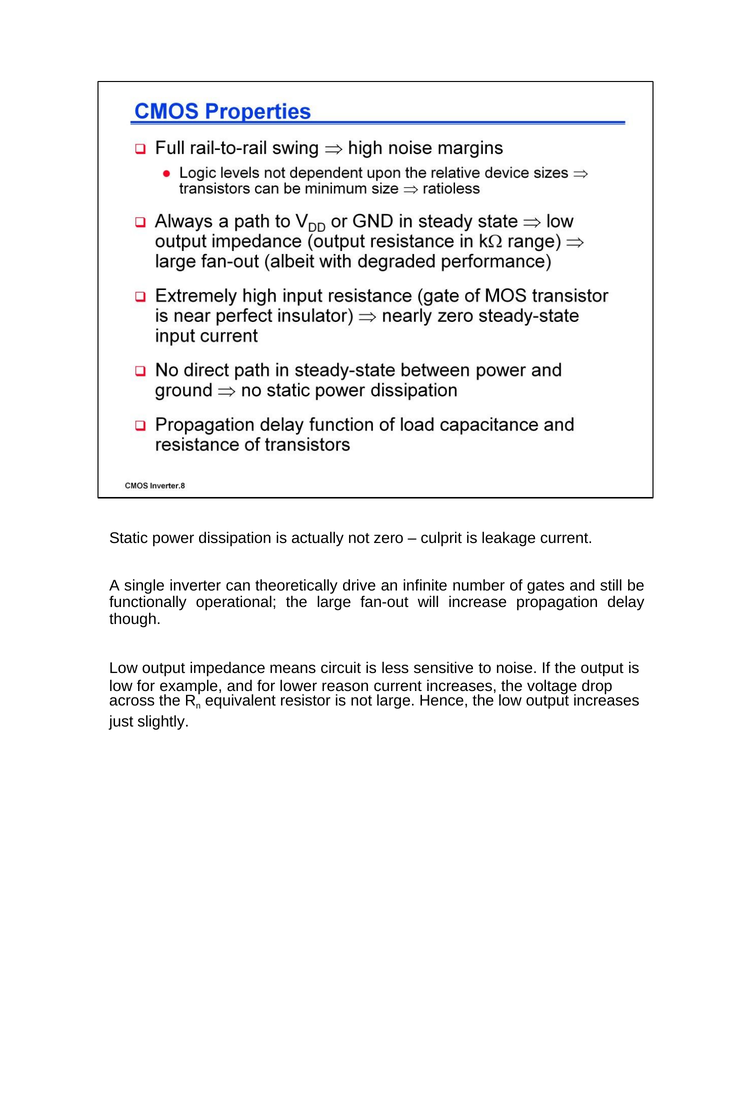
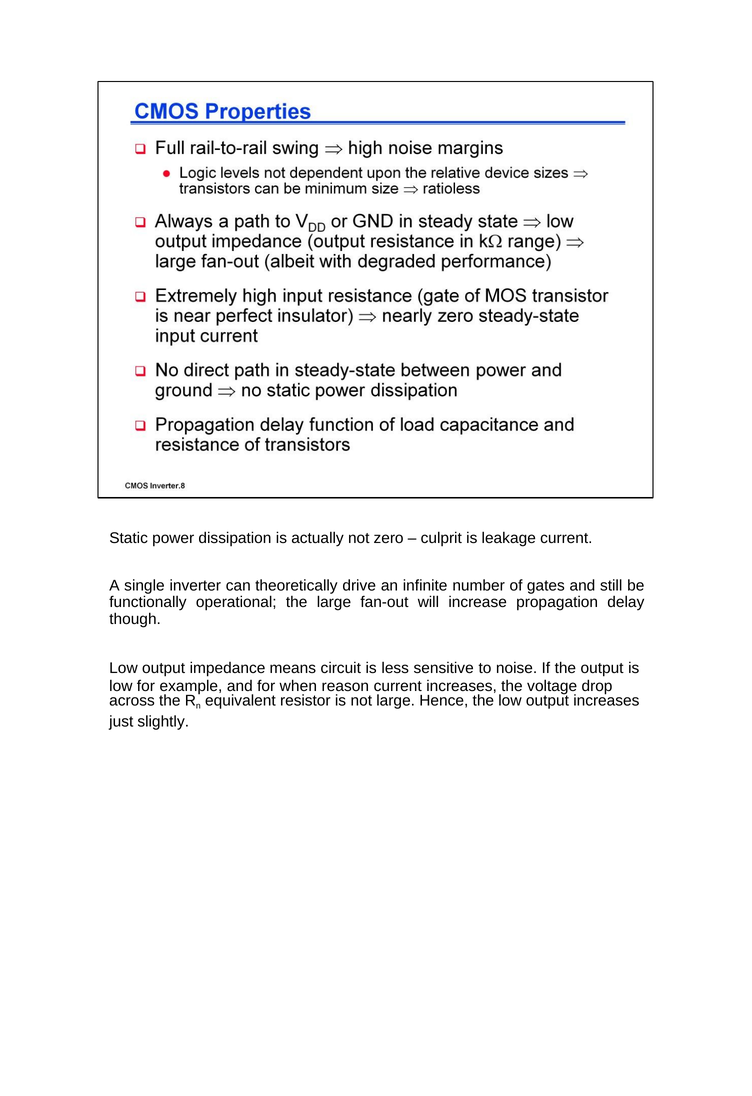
lower: lower -> when (298, 686)
